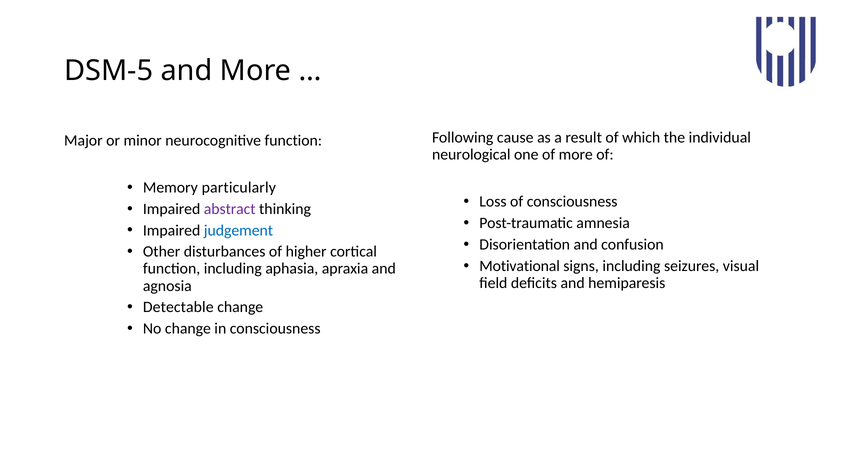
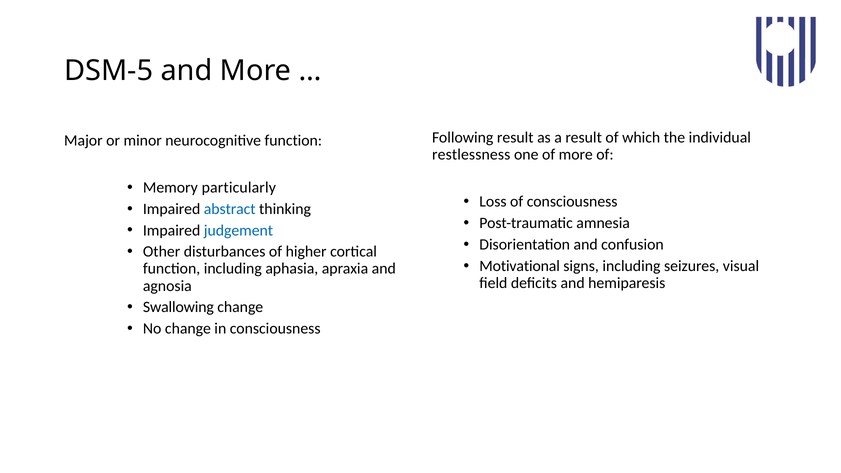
Following cause: cause -> result (515, 138)
neurological: neurological -> restlessness (471, 155)
abstract colour: purple -> blue (230, 209)
Detectable: Detectable -> Swallowing (178, 307)
